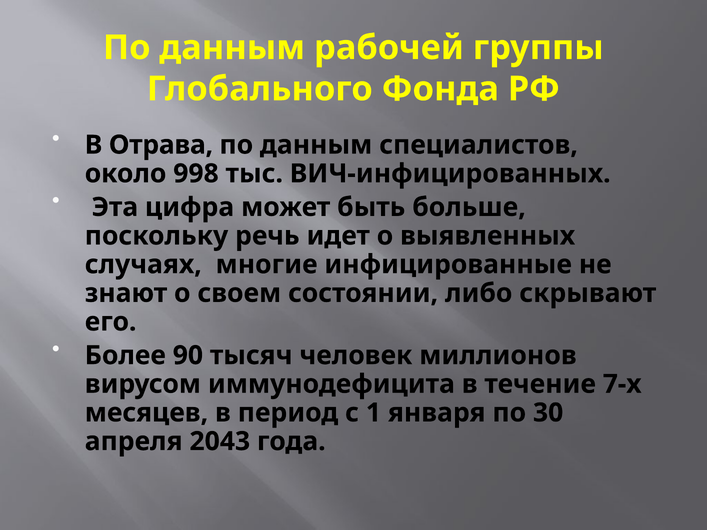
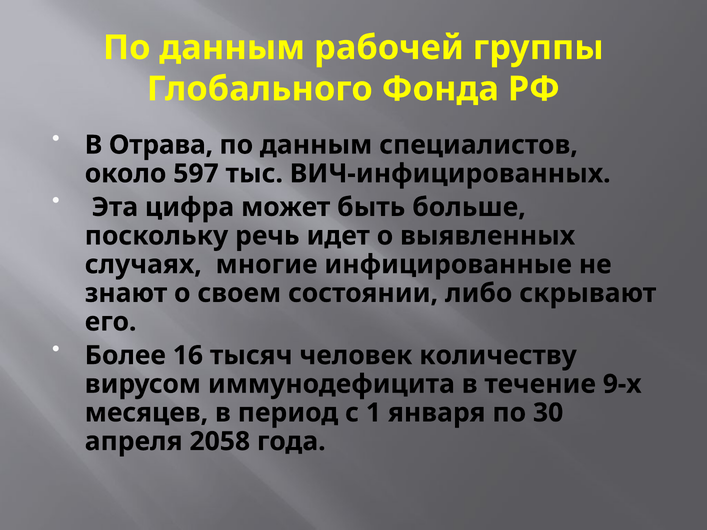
998: 998 -> 597 (196, 174)
90: 90 -> 16 (188, 356)
миллионов: миллионов -> количеству (498, 356)
7-х: 7-х -> 9-х (622, 384)
2043: 2043 -> 2058 (220, 442)
